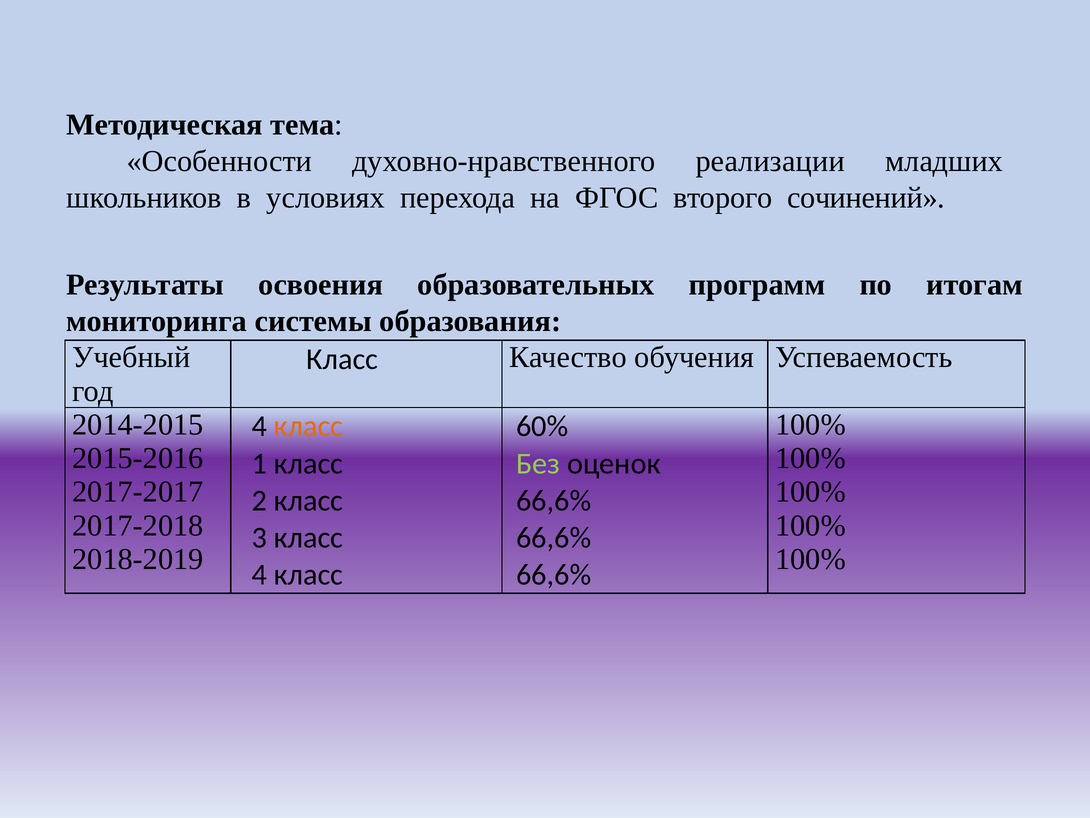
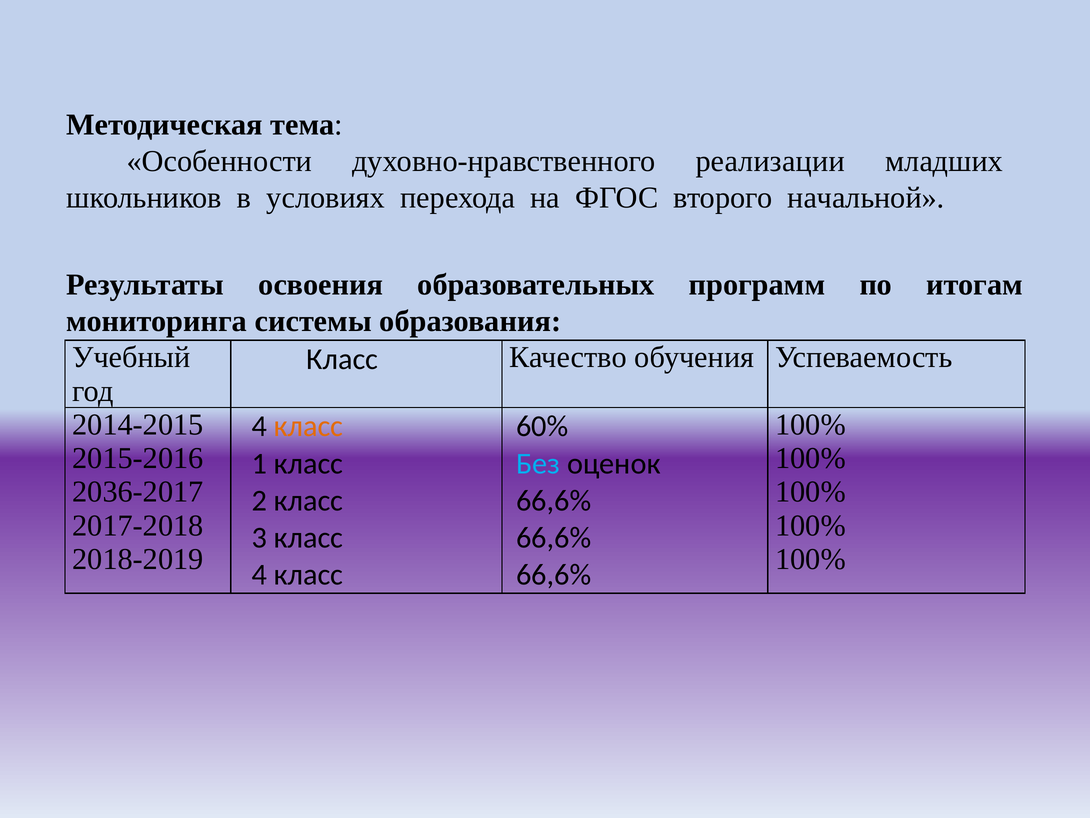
сочинений: сочинений -> начальной (866, 197)
Без colour: light green -> light blue (538, 463)
2017-2017: 2017-2017 -> 2036-2017 (138, 492)
